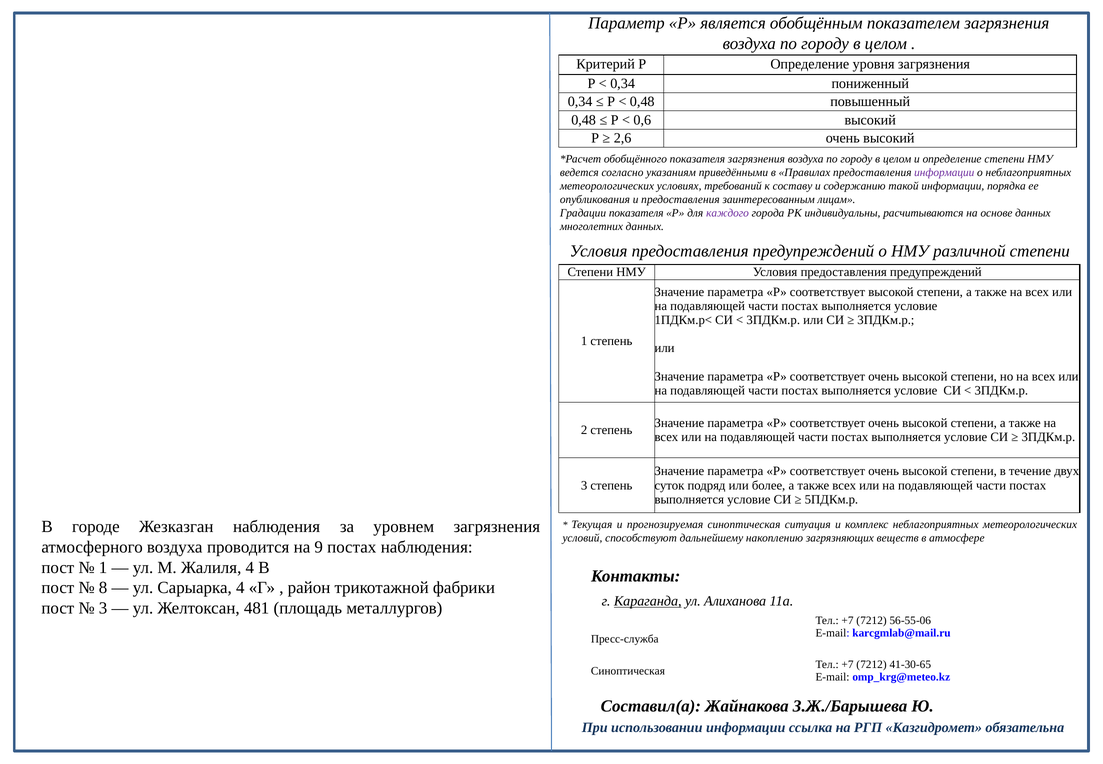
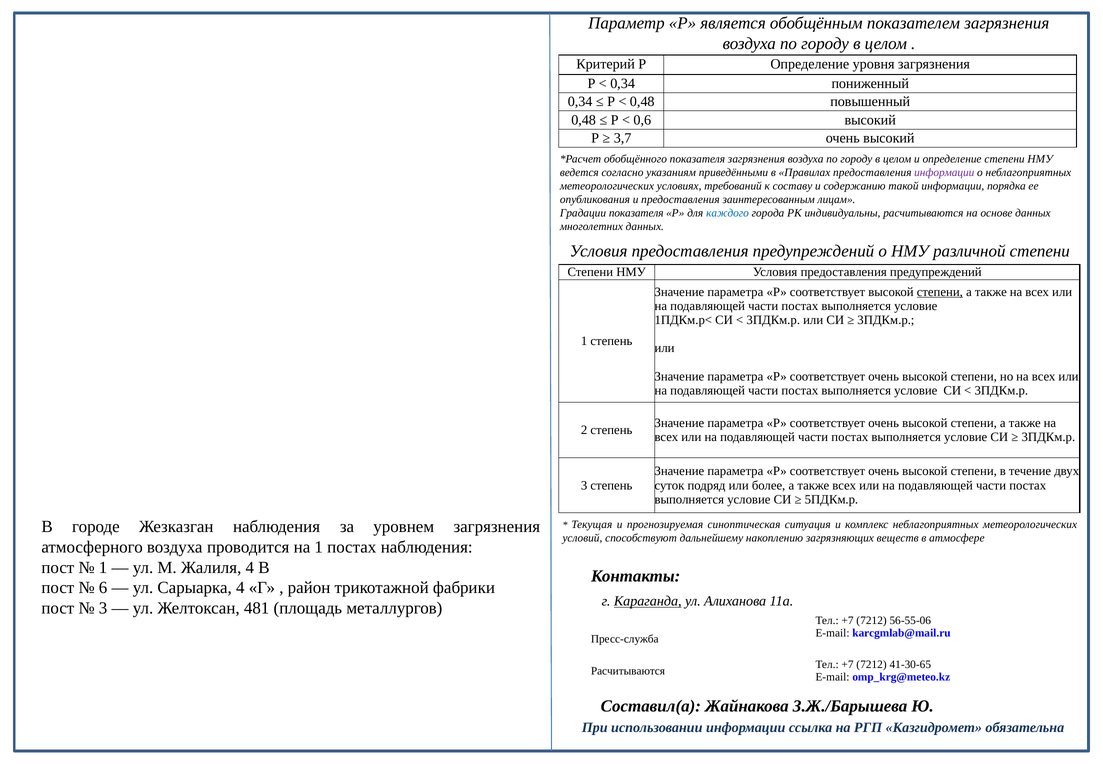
2,6: 2,6 -> 3,7 (623, 138)
каждого colour: purple -> blue (728, 213)
степени underline: none -> present (940, 292)
на 9: 9 -> 1 (319, 547)
8: 8 -> 6 (103, 587)
Синоптическая: Синоптическая -> Расчитываются (628, 670)
